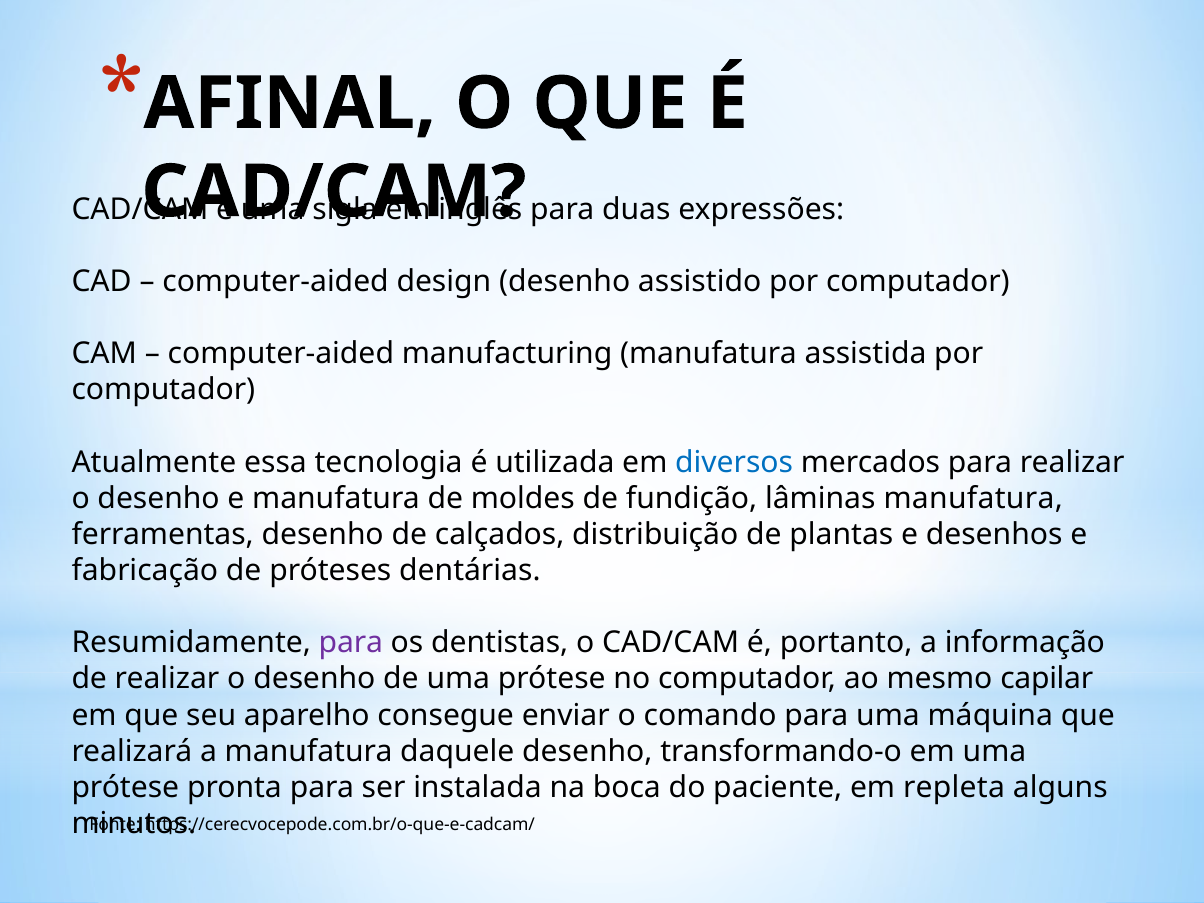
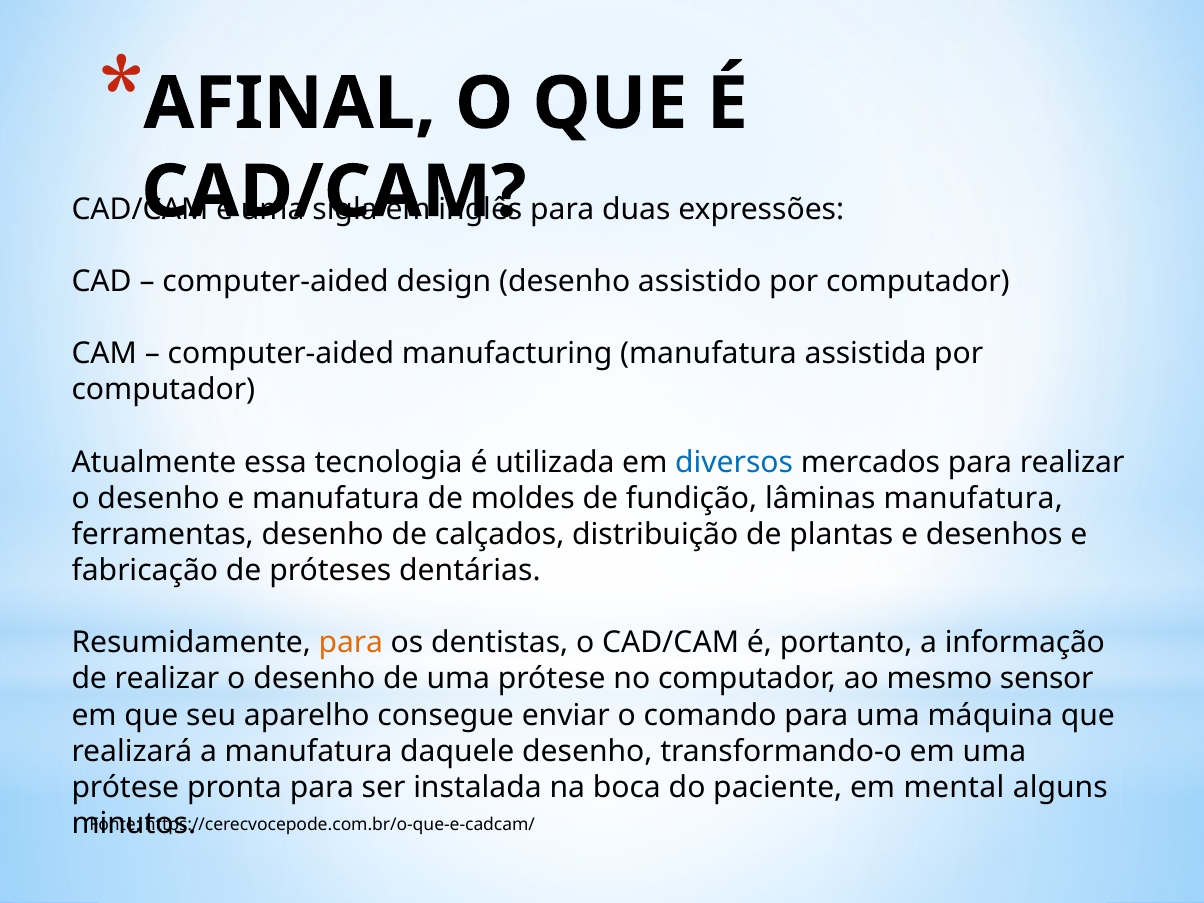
para colour: purple -> orange (351, 643)
capilar: capilar -> sensor (1047, 679)
repleta: repleta -> mental (954, 787)
